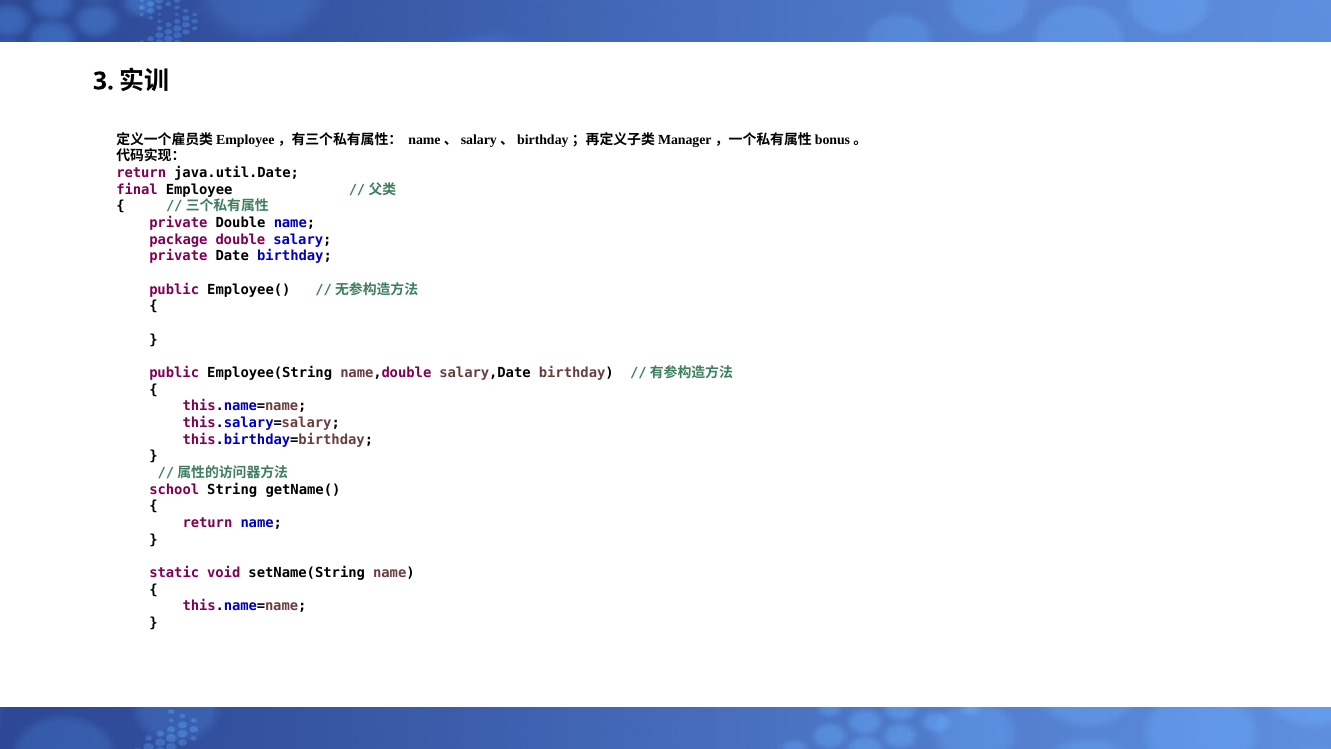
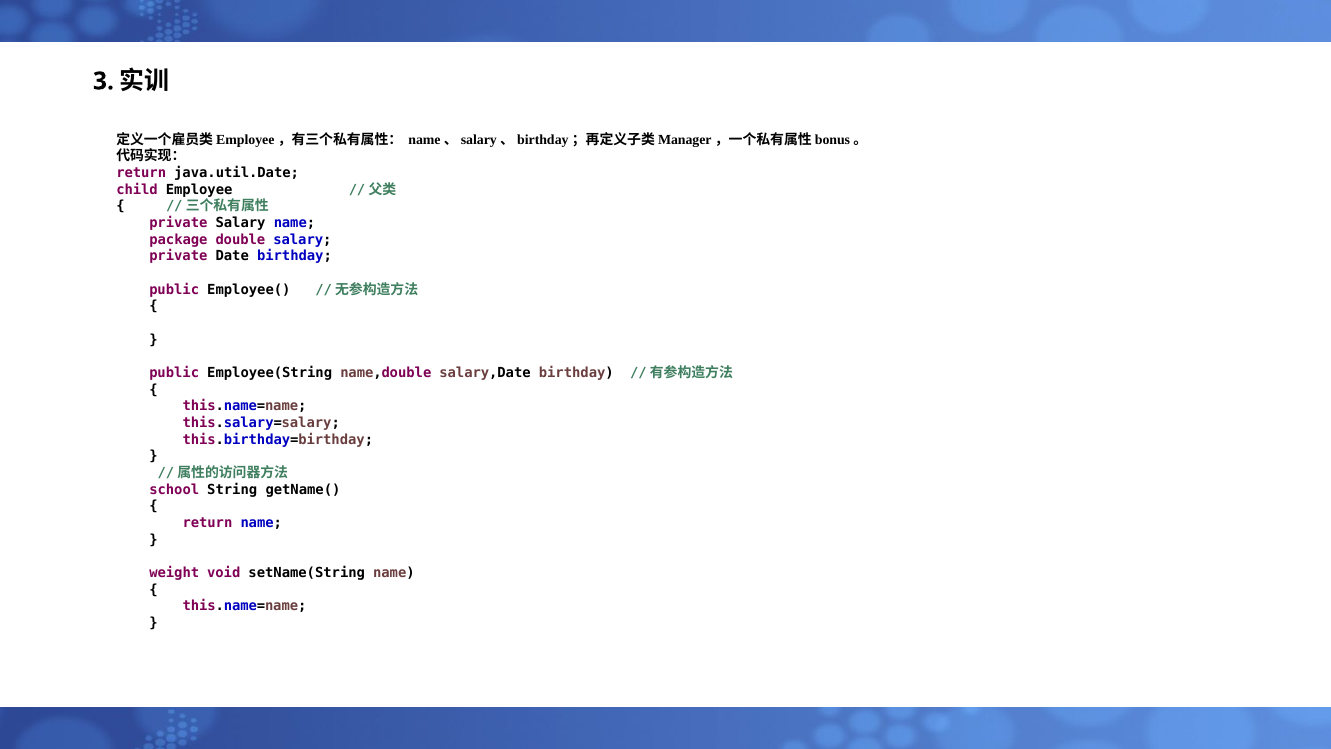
final: final -> child (137, 189)
private Double: Double -> Salary (241, 223)
static: static -> weight (174, 573)
